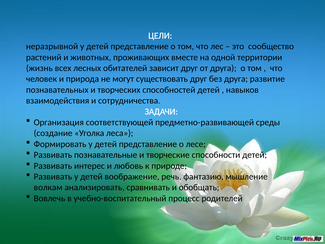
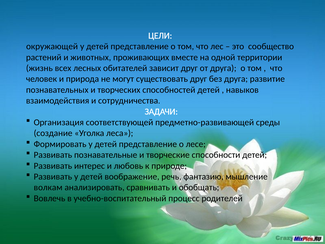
неразрывной: неразрывной -> окружающей (52, 46)
